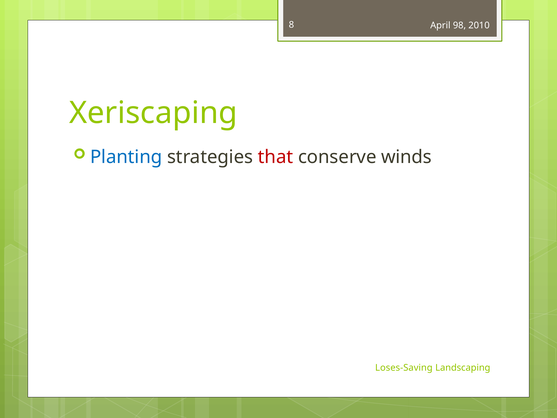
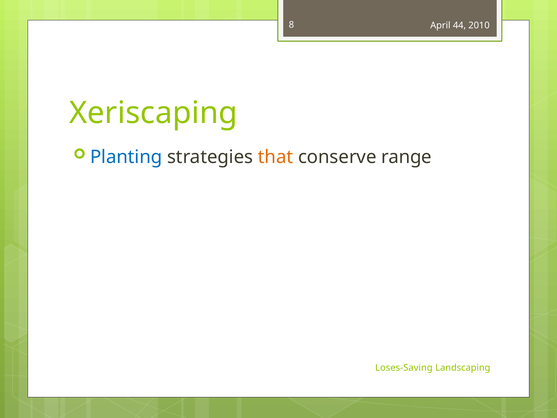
98: 98 -> 44 (459, 25)
that colour: red -> orange (276, 157)
winds: winds -> range (406, 157)
